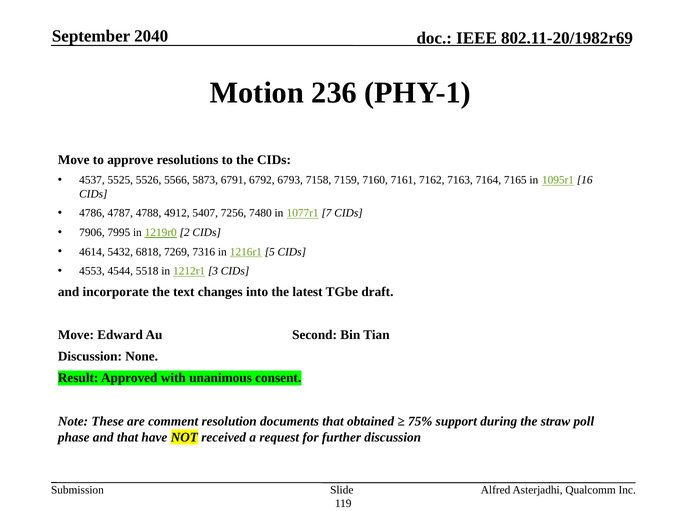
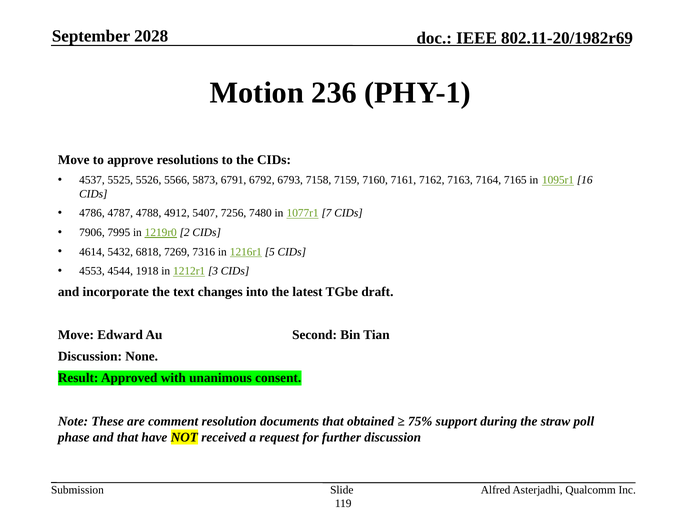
2040: 2040 -> 2028 (151, 36)
5518: 5518 -> 1918 (147, 271)
